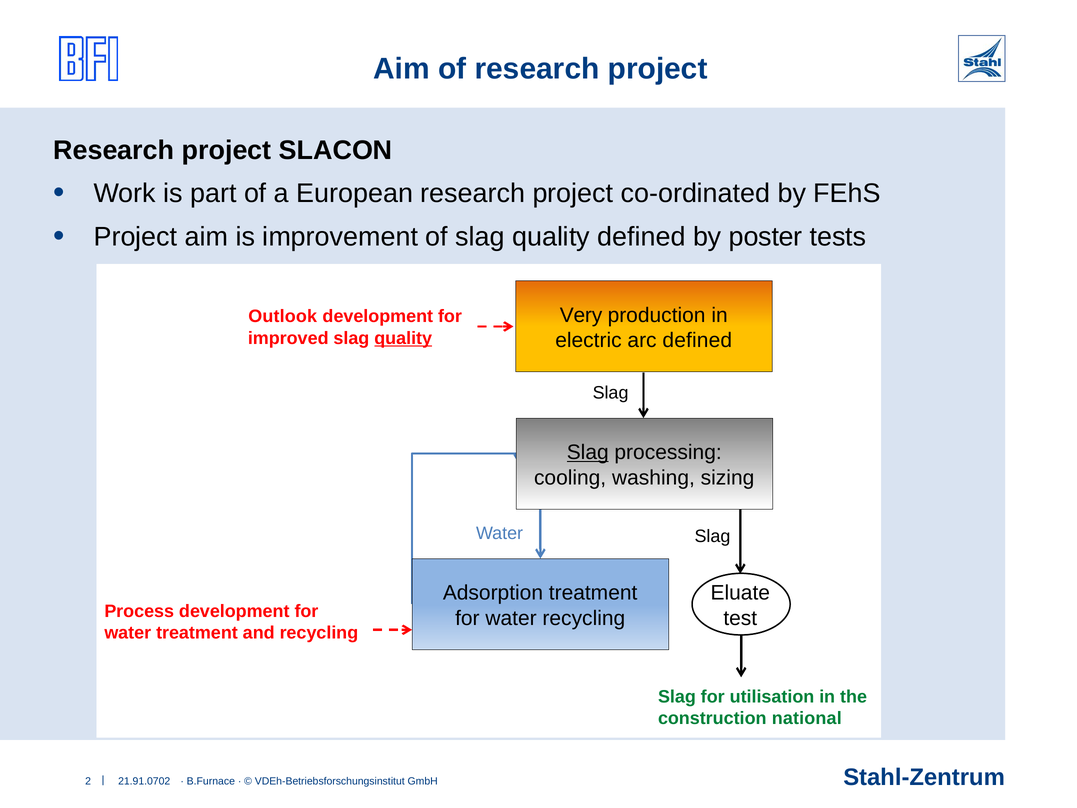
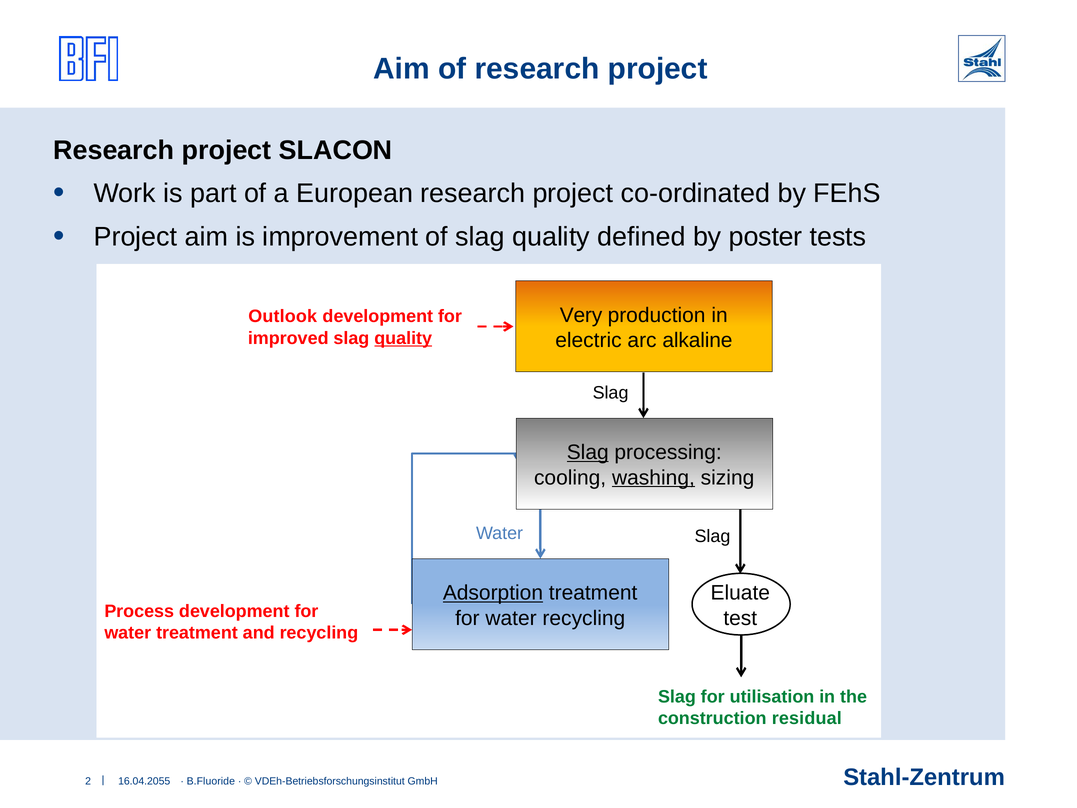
arc defined: defined -> alkaline (697, 340)
washing underline: none -> present (653, 477)
Adsorption underline: none -> present (493, 593)
national: national -> residual (807, 718)
21.91.0702: 21.91.0702 -> 16.04.2055 (144, 781)
B.Furnace: B.Furnace -> B.Fluoride (211, 781)
